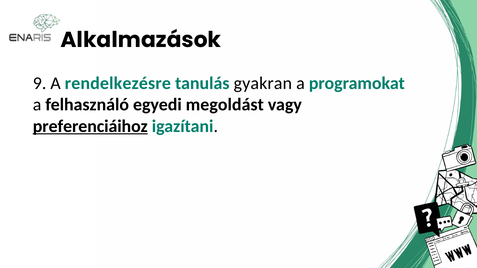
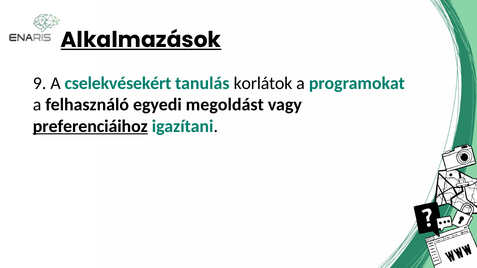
Alkalmazások underline: none -> present (141, 40)
rendelkezésre: rendelkezésre -> cselekvésekért (118, 83)
gyakran: gyakran -> korlátok (263, 83)
